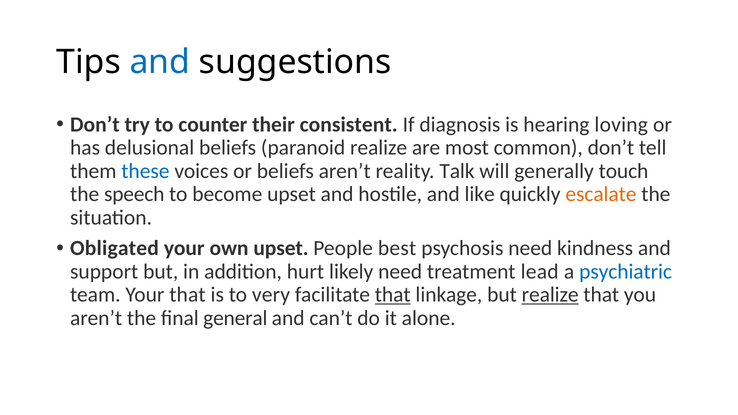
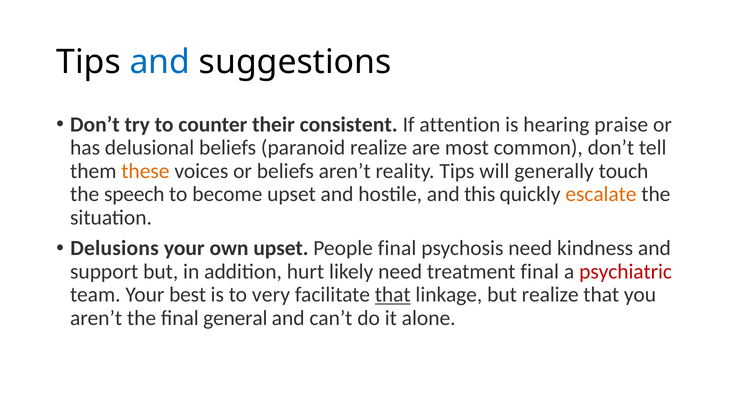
diagnosis: diagnosis -> attention (460, 125)
loving: loving -> praise (621, 125)
these colour: blue -> orange (145, 171)
reality Talk: Talk -> Tips (457, 171)
like: like -> this (480, 194)
Obligated: Obligated -> Delusions (114, 248)
People best: best -> final (397, 248)
treatment lead: lead -> final (540, 272)
psychiatric colour: blue -> red (626, 272)
Your that: that -> best (188, 295)
realize underline: present -> none (550, 295)
